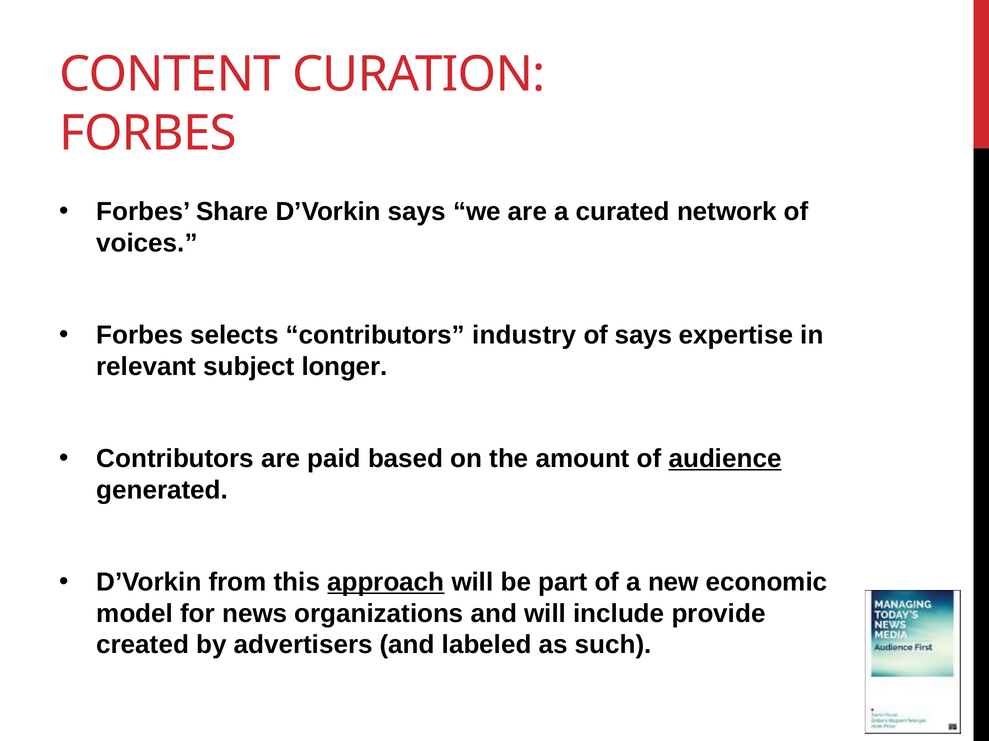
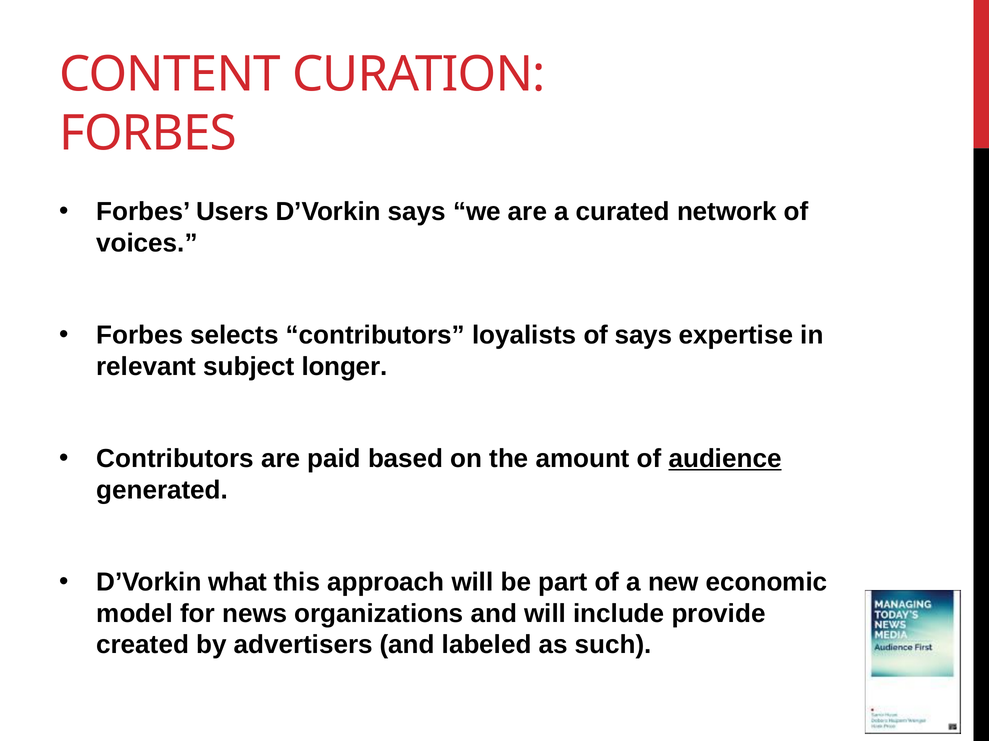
Share: Share -> Users (232, 212)
industry: industry -> loyalists (524, 336)
from: from -> what (238, 583)
approach underline: present -> none (386, 583)
